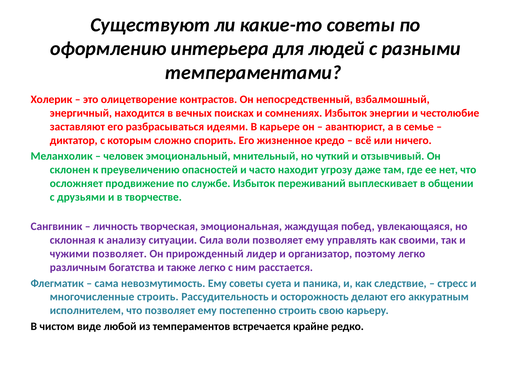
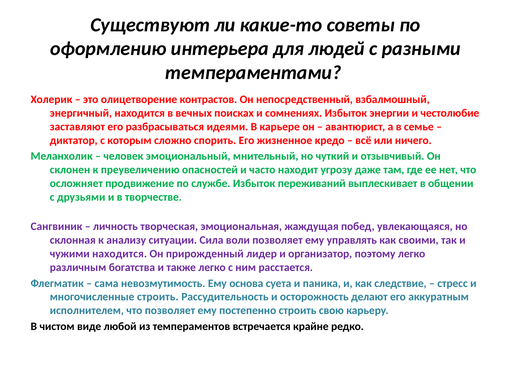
чужими позволяет: позволяет -> находится (120, 254)
Ему советы: советы -> основа (246, 283)
